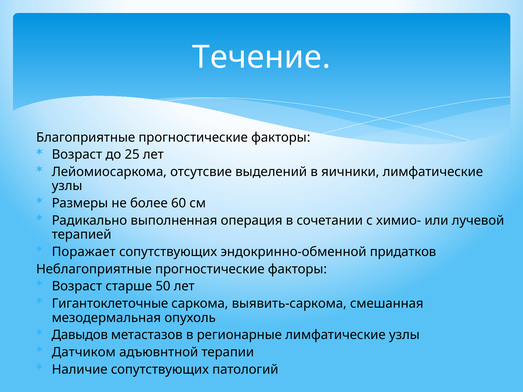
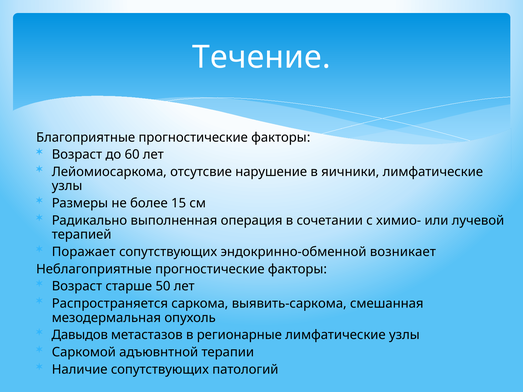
25: 25 -> 60 (132, 155)
выделений: выделений -> нарушение (271, 172)
60: 60 -> 15 (179, 203)
придатков: придатков -> возникает (403, 252)
Гигантоклеточные: Гигантоклеточные -> Распространяется (110, 304)
Датчиком: Датчиком -> Саркомой (84, 352)
